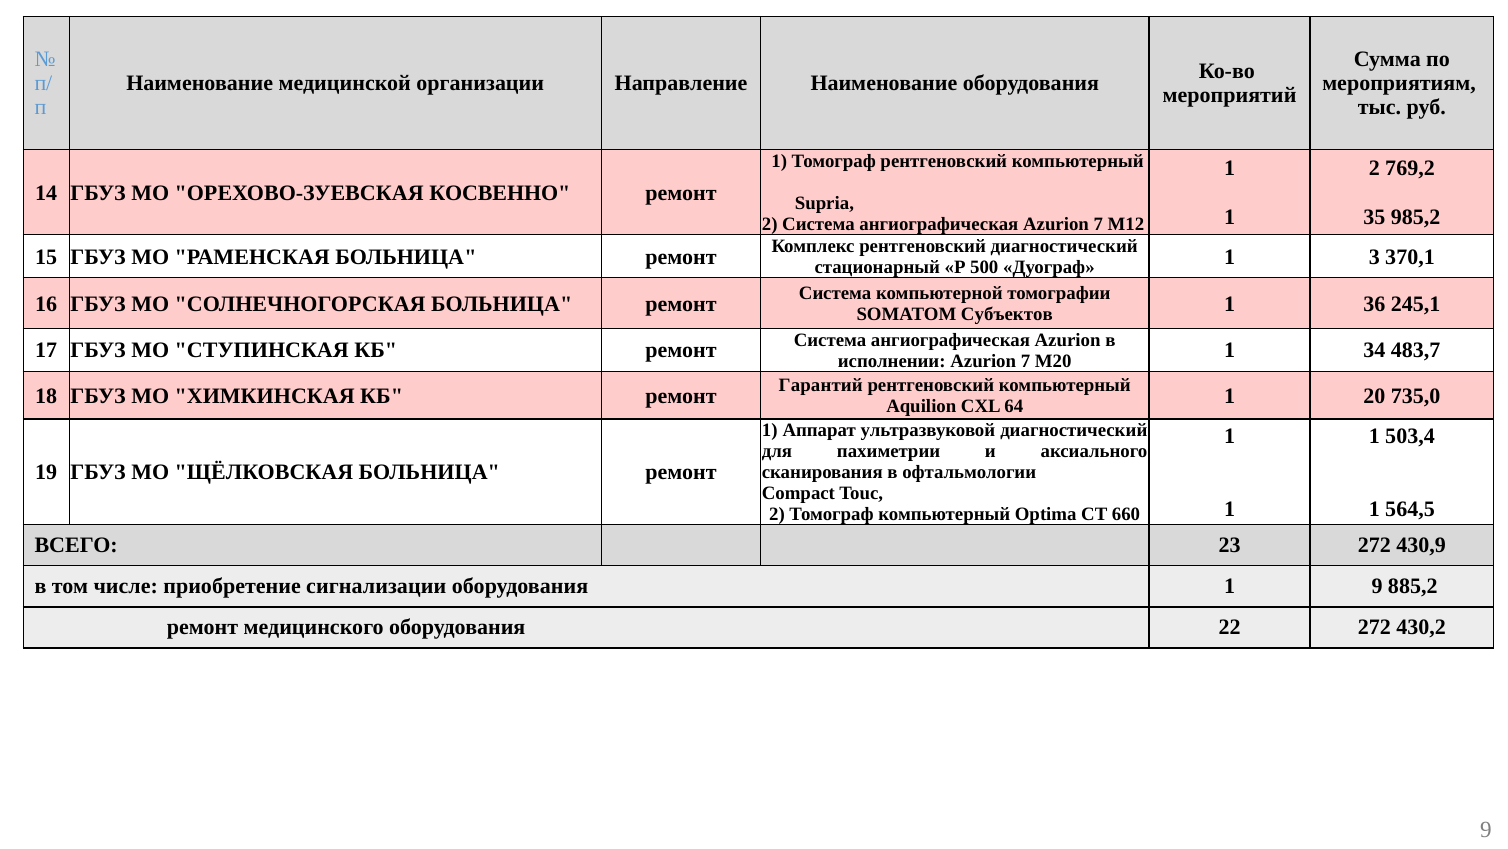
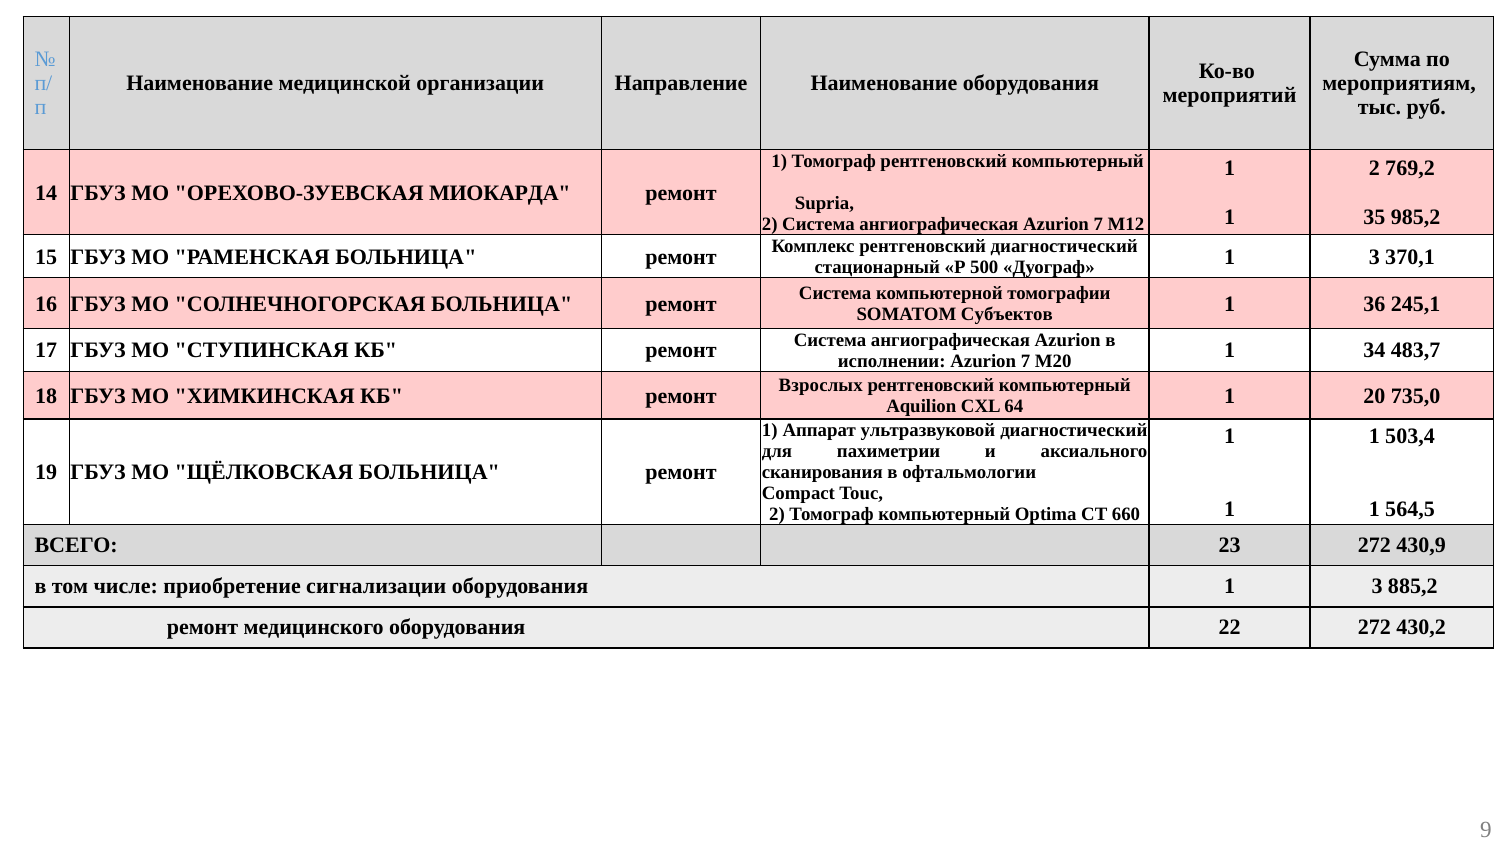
КОСВЕННО: КОСВЕННО -> МИОКАРДА (500, 193)
Гарантий: Гарантий -> Взрослых (821, 385)
оборудования 1 9: 9 -> 3 (1377, 586)
